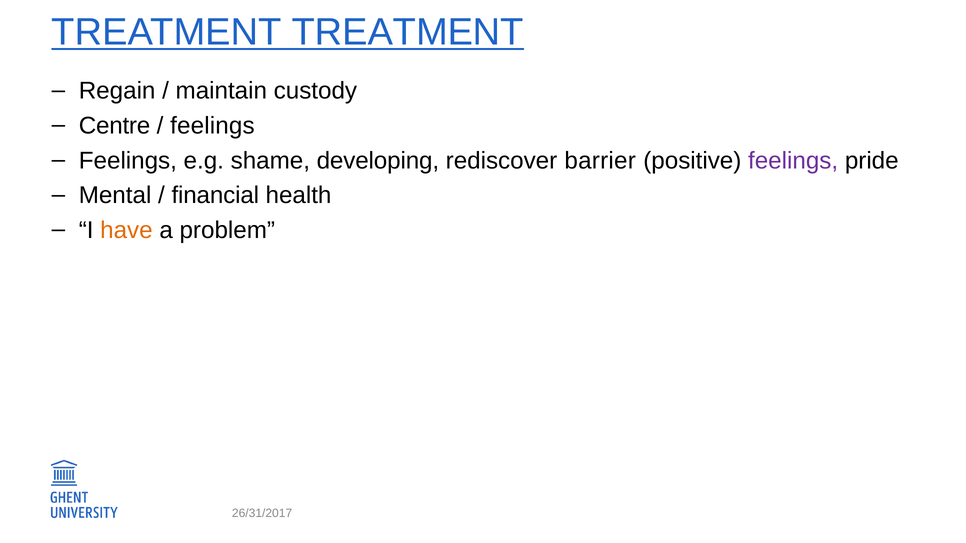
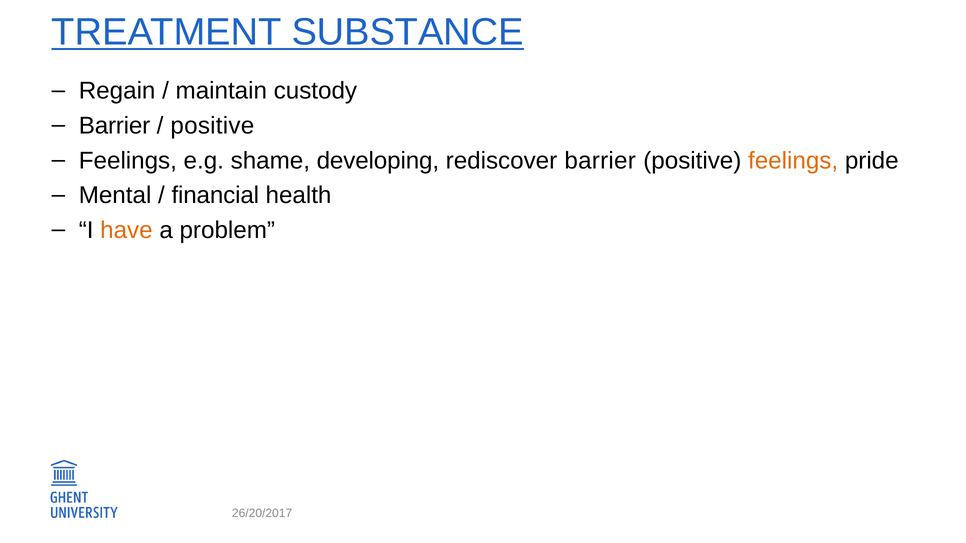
TREATMENT TREATMENT: TREATMENT -> SUBSTANCE (408, 32)
Centre: Centre -> Barrier (115, 126)
feelings: feelings -> positive (212, 126)
feelings colour: purple -> orange (793, 161)
26/31/2017: 26/31/2017 -> 26/20/2017 (262, 514)
